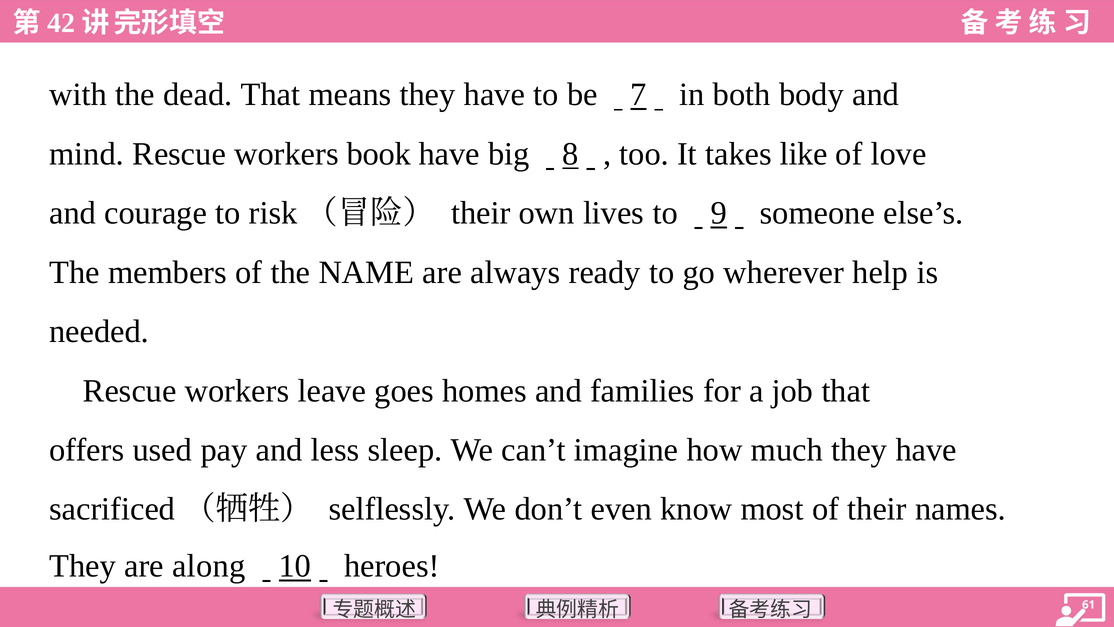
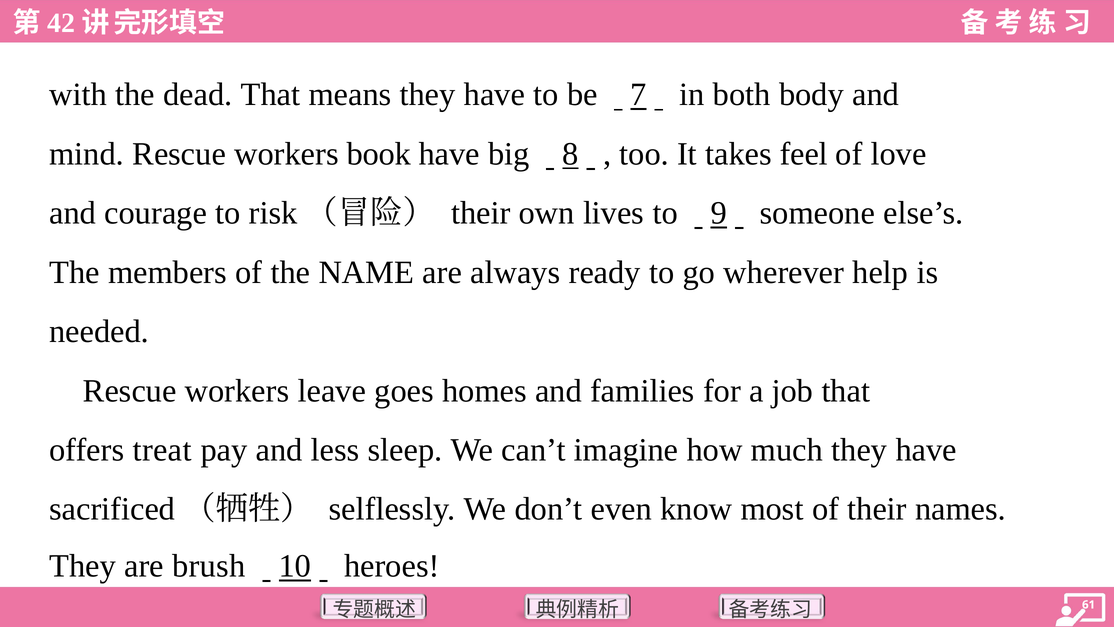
like: like -> feel (804, 154)
used: used -> treat (162, 450)
along: along -> brush (209, 566)
